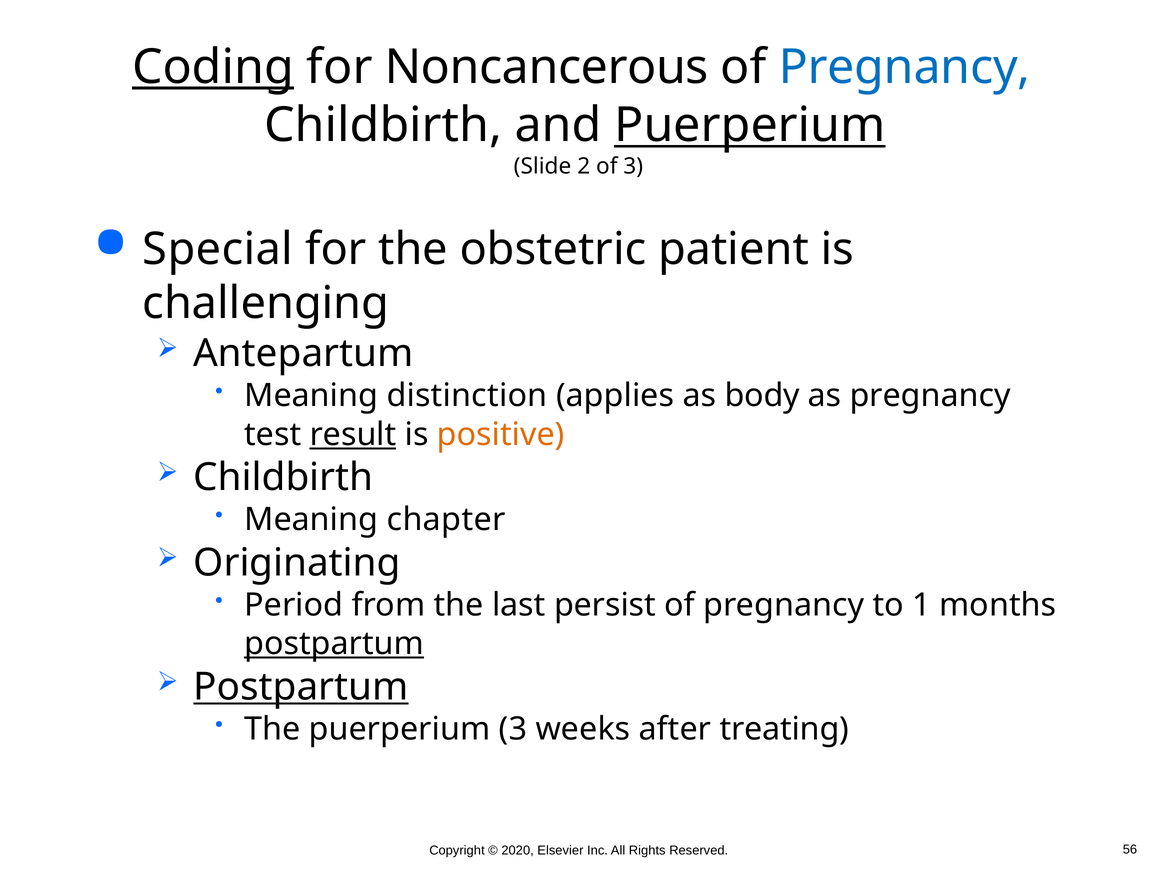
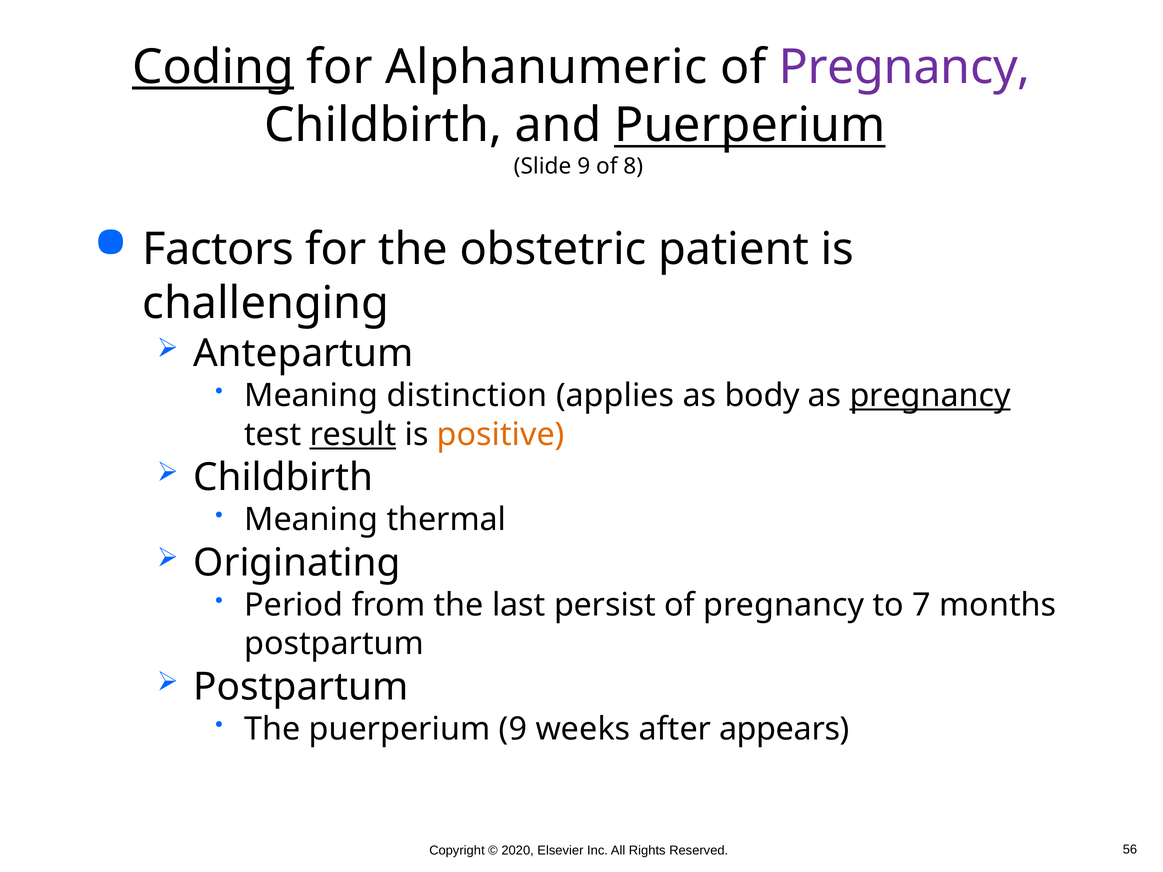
Noncancerous: Noncancerous -> Alphanumeric (546, 67)
Pregnancy colour: blue -> purple (905, 67)
Slide 2: 2 -> 9 (584, 166)
of 3: 3 -> 8 (633, 166)
Special: Special -> Factors (218, 249)
pregnancy underline: none -> present (930, 396)
chapter: chapter -> thermal (446, 520)
1: 1 -> 7 (922, 605)
postpartum underline: present -> none (334, 644)
Postpartum underline: present -> none (301, 687)
puerperium 3: 3 -> 9 (513, 729)
treating: treating -> appears (784, 729)
